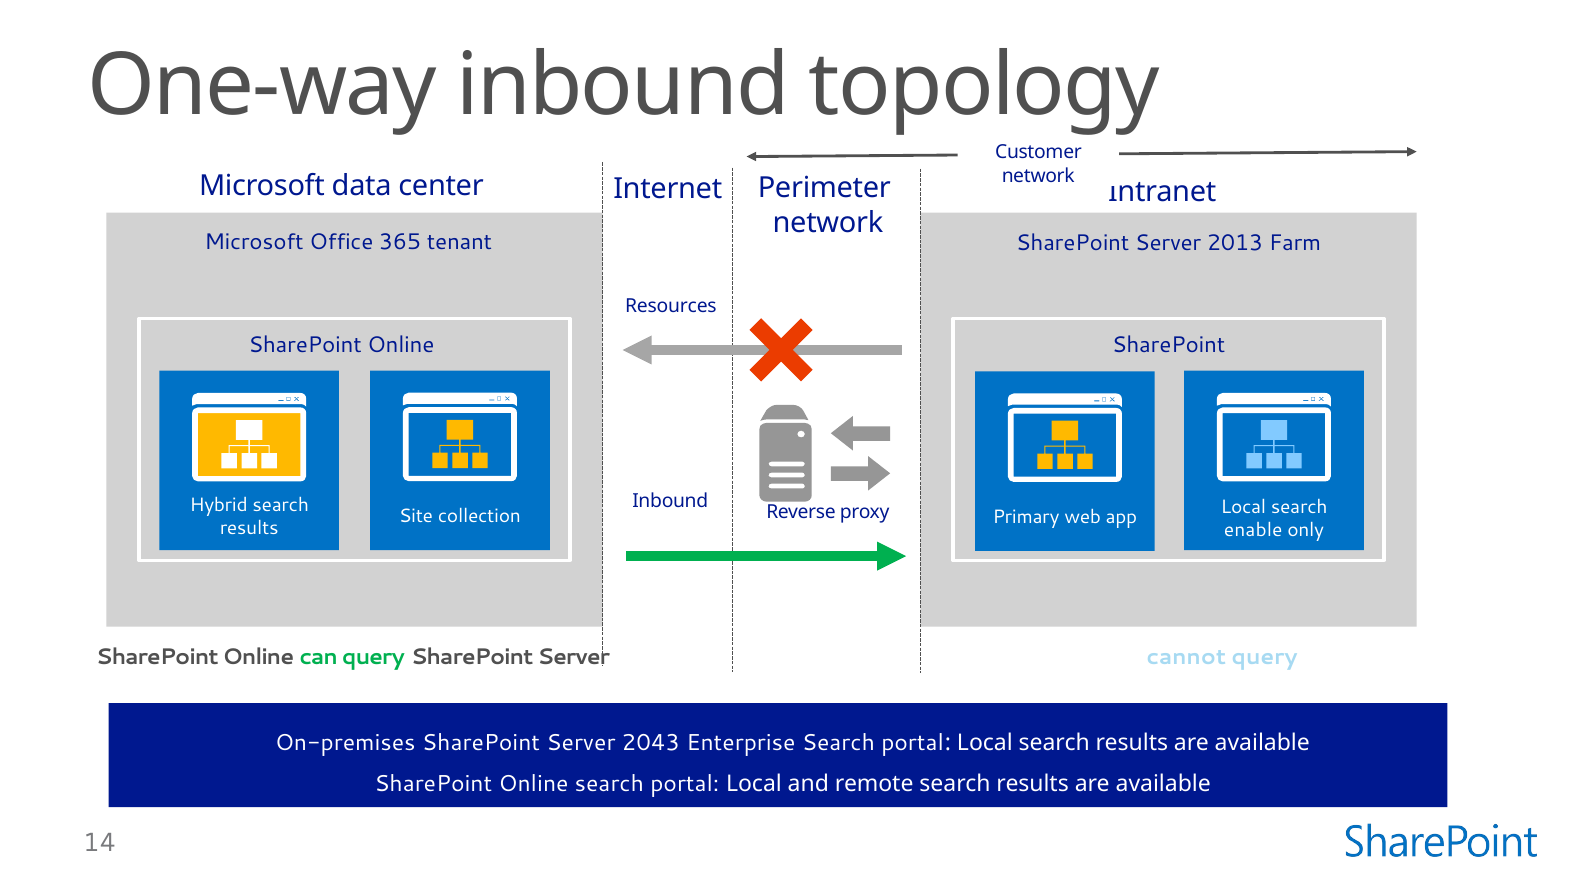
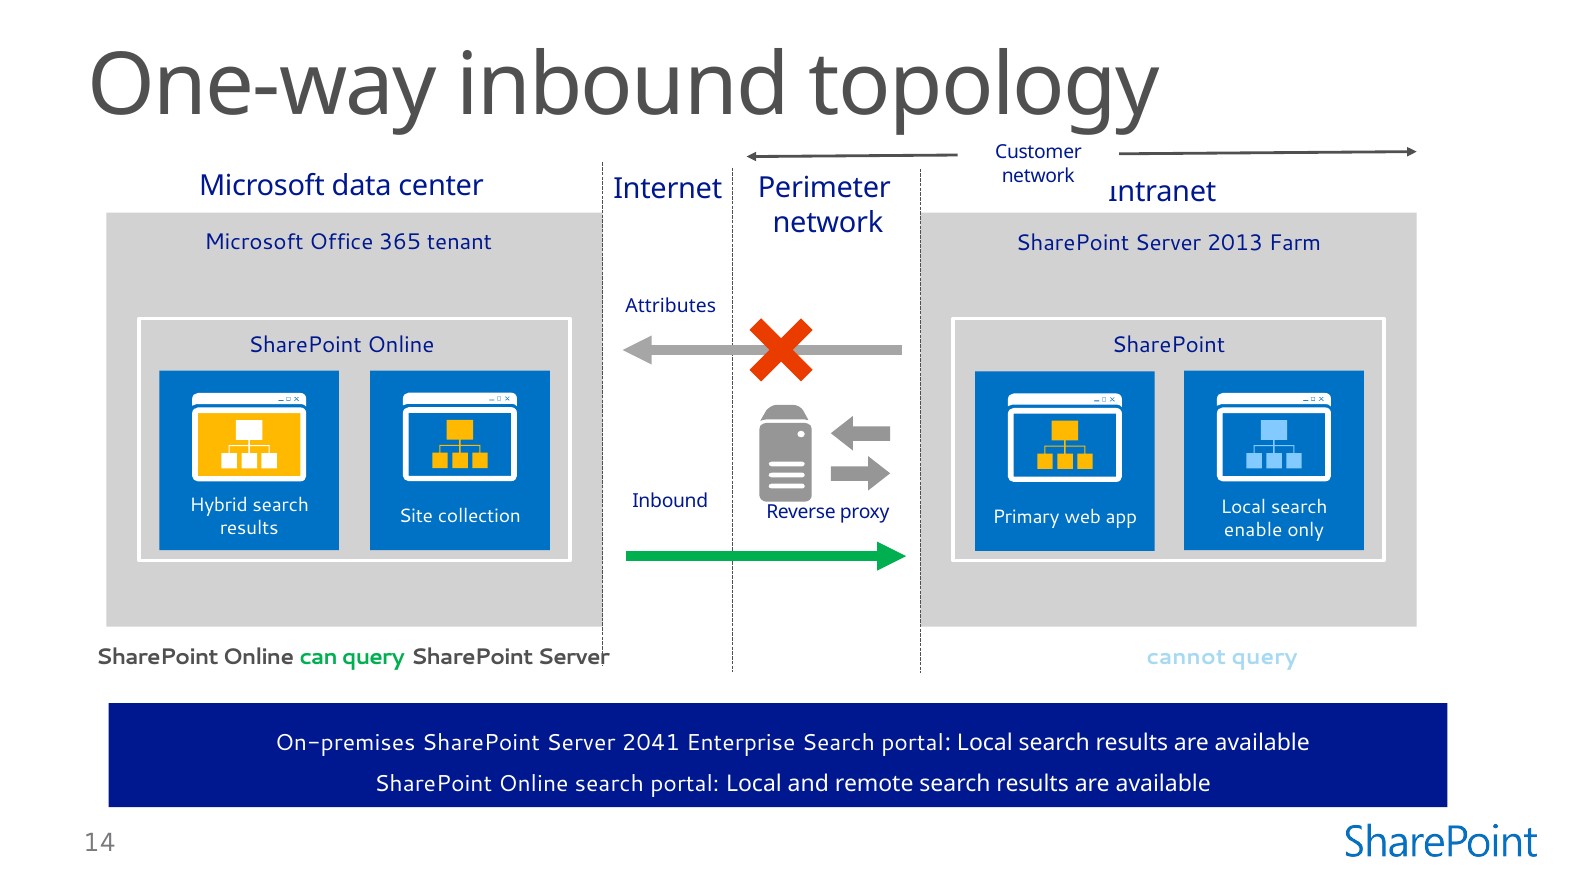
Resources: Resources -> Attributes (671, 307)
2043: 2043 -> 2041 (651, 743)
